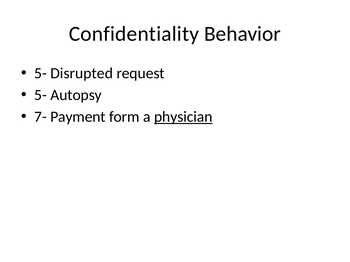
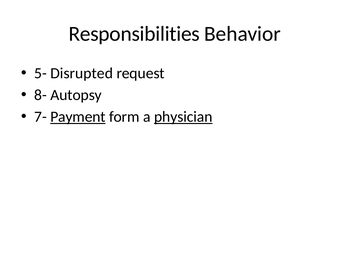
Confidentiality: Confidentiality -> Responsibilities (134, 34)
5-: 5- -> 8- (40, 95)
Payment underline: none -> present (78, 117)
